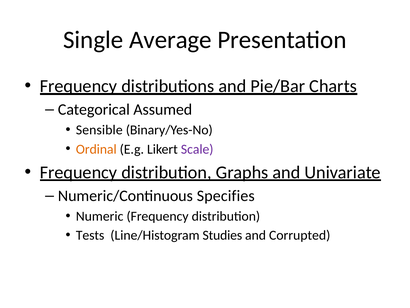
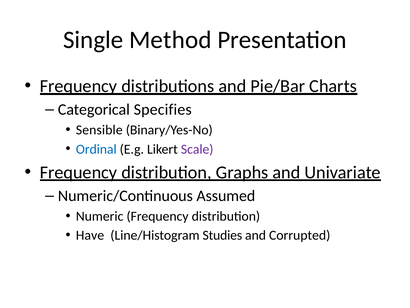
Average: Average -> Method (170, 40)
Assumed: Assumed -> Specifies (163, 110)
Ordinal colour: orange -> blue (96, 149)
Specifies: Specifies -> Assumed (226, 196)
Tests: Tests -> Have (90, 235)
